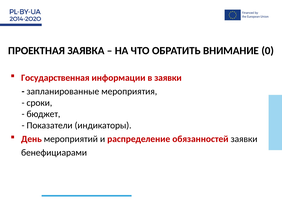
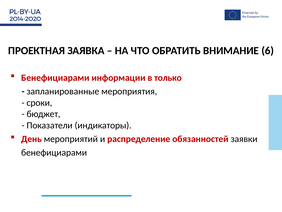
0: 0 -> 6 (268, 51)
Государственная: Государственная -> Бенефициарами (55, 78)
в заявки: заявки -> только (168, 78)
